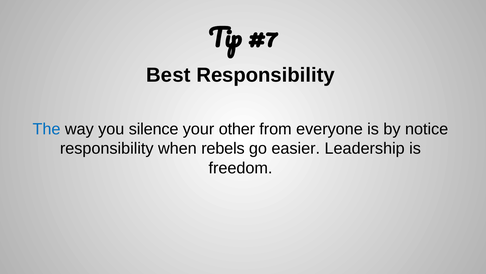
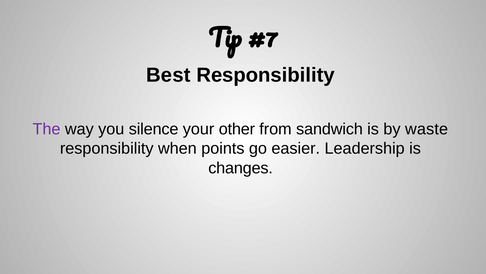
The colour: blue -> purple (46, 129)
everyone: everyone -> sandwich (330, 129)
notice: notice -> waste (427, 129)
rebels: rebels -> points (223, 148)
freedom: freedom -> changes (241, 168)
